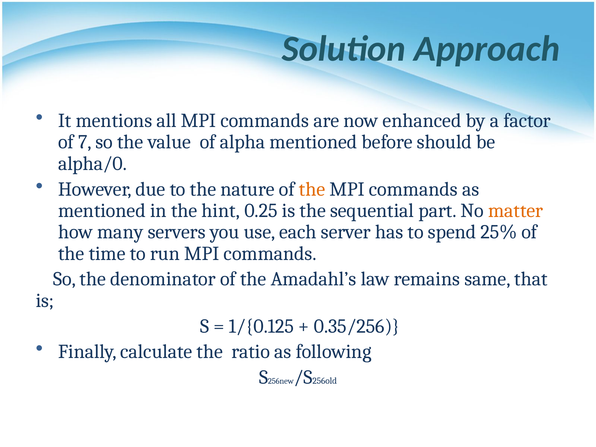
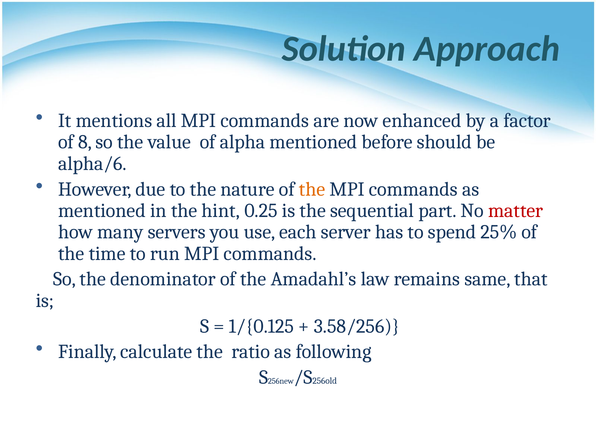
7: 7 -> 8 (85, 142)
alpha/0: alpha/0 -> alpha/6 (92, 163)
matter colour: orange -> red (516, 211)
0.35/256: 0.35/256 -> 3.58/256 (357, 326)
